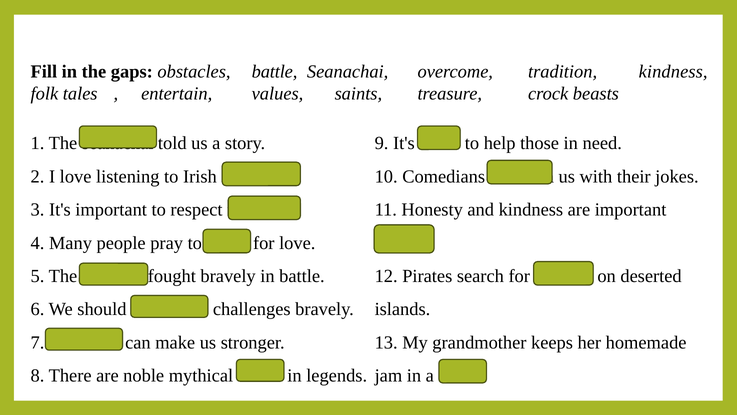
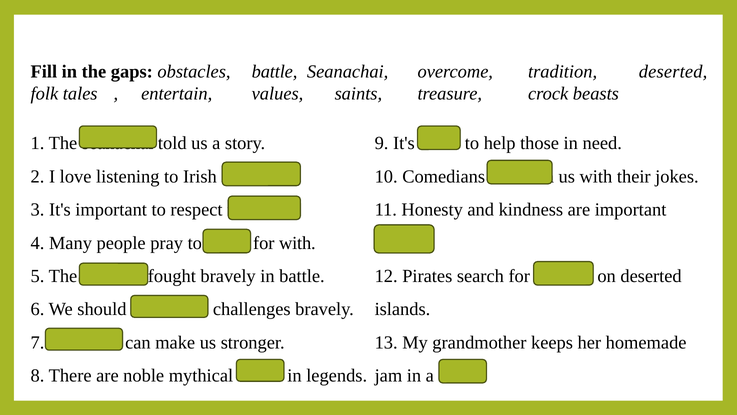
tradition kindness: kindness -> deserted (673, 72)
for love: love -> with (297, 243)
